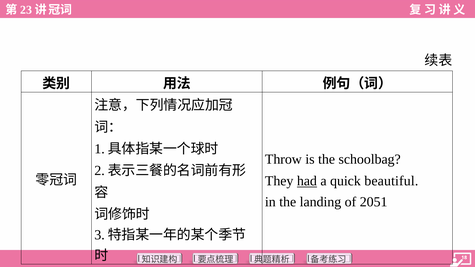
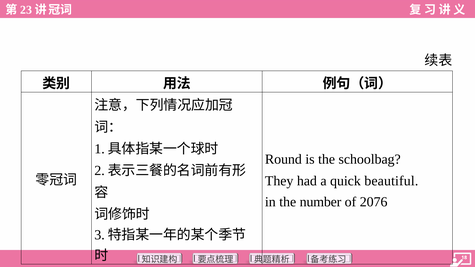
Throw: Throw -> Round (283, 159)
had underline: present -> none (307, 181)
landing: landing -> number (321, 202)
2051: 2051 -> 2076 (374, 202)
